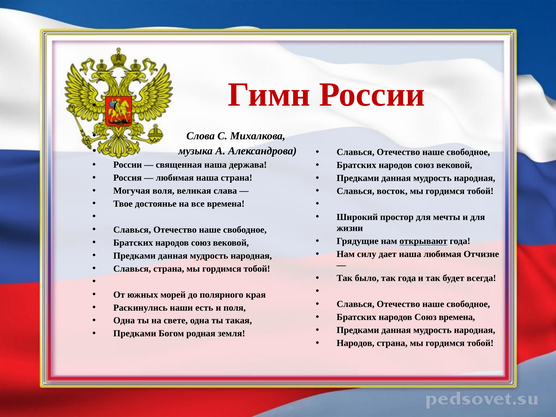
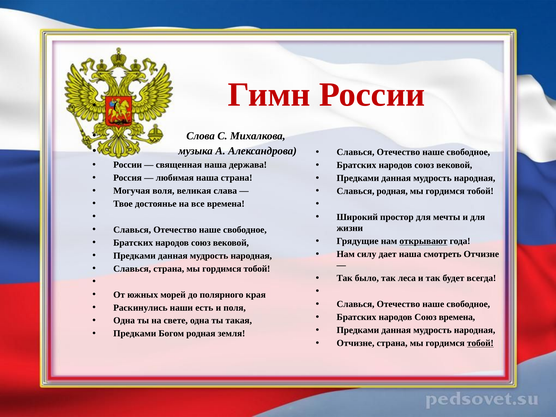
Славься восток: восток -> родная (392, 191)
наша любимая: любимая -> смотреть (443, 254)
так года: года -> леса (407, 278)
Народов: Народов -> Отчизне (356, 343)
тобой underline: none -> present (480, 343)
